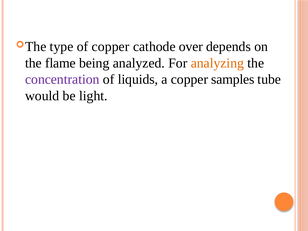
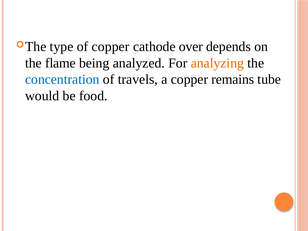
concentration colour: purple -> blue (62, 79)
liquids: liquids -> travels (138, 79)
samples: samples -> remains (233, 79)
light: light -> food (93, 96)
